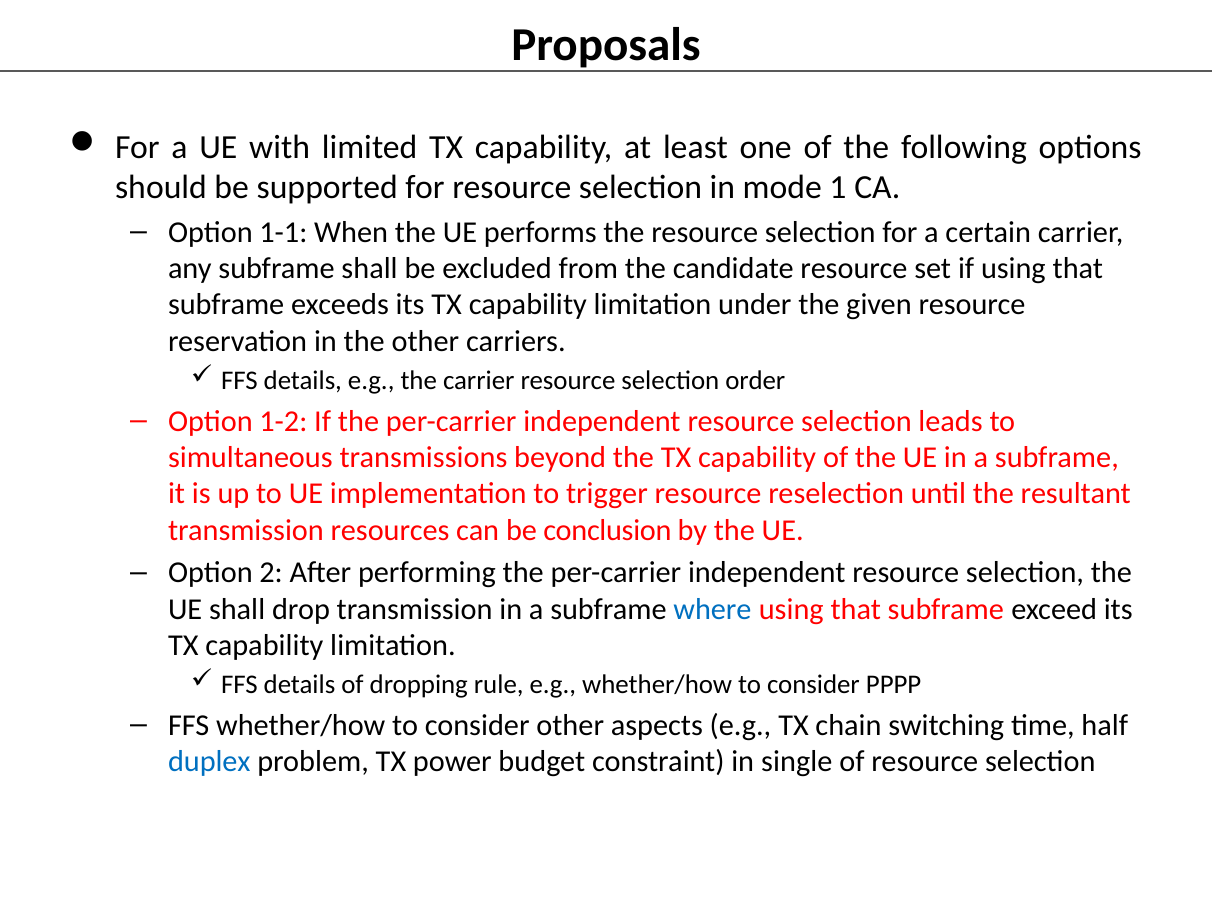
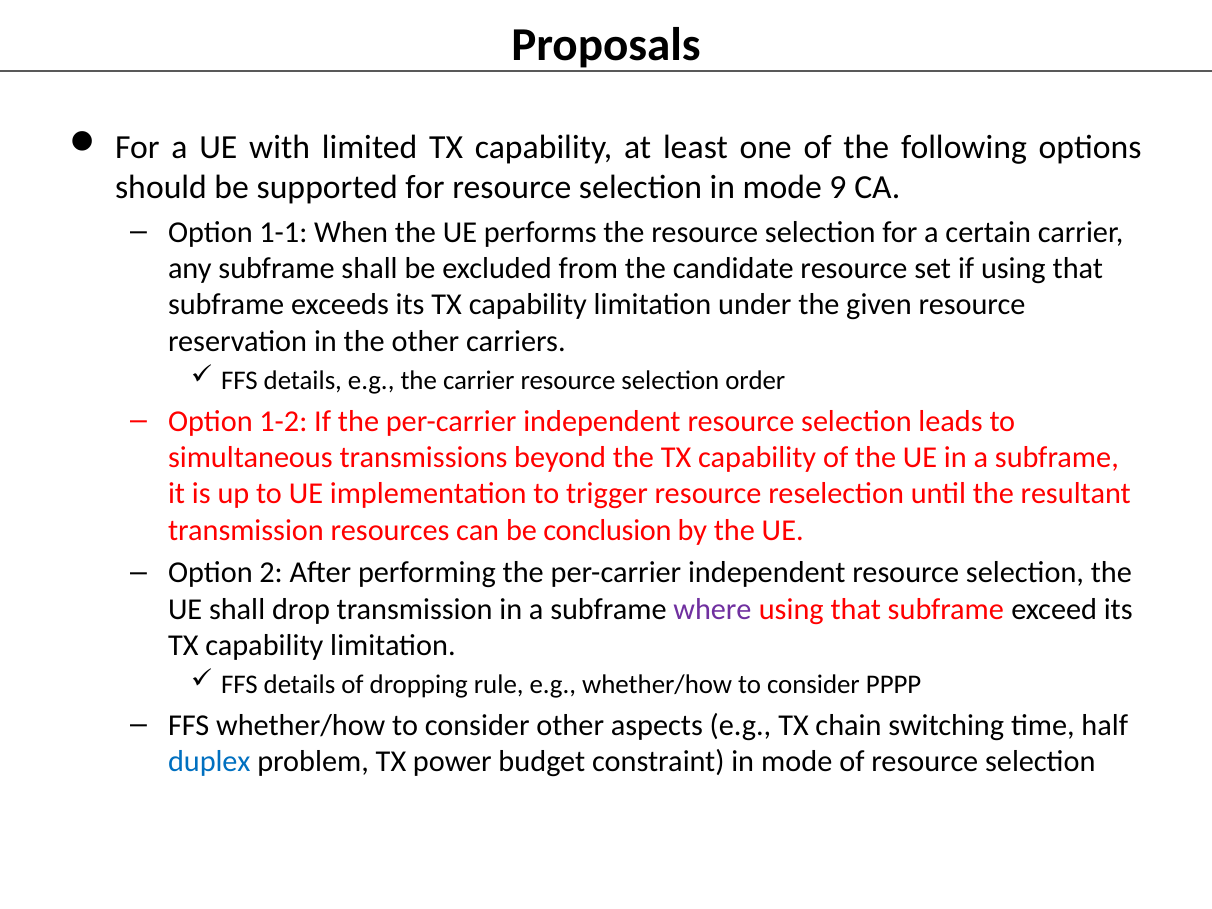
1: 1 -> 9 (838, 188)
where colour: blue -> purple (712, 609)
constraint in single: single -> mode (797, 762)
